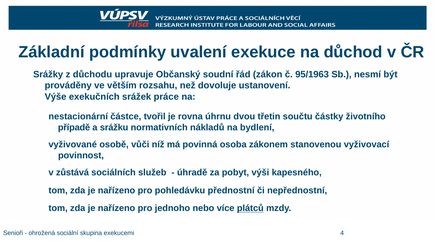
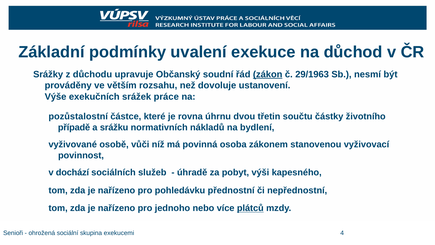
zákon underline: none -> present (268, 74)
95/1963: 95/1963 -> 29/1963 (312, 74)
nestacionární: nestacionární -> pozůstalostní (78, 116)
tvořil: tvořil -> které (155, 116)
zůstává: zůstává -> dochází (72, 172)
